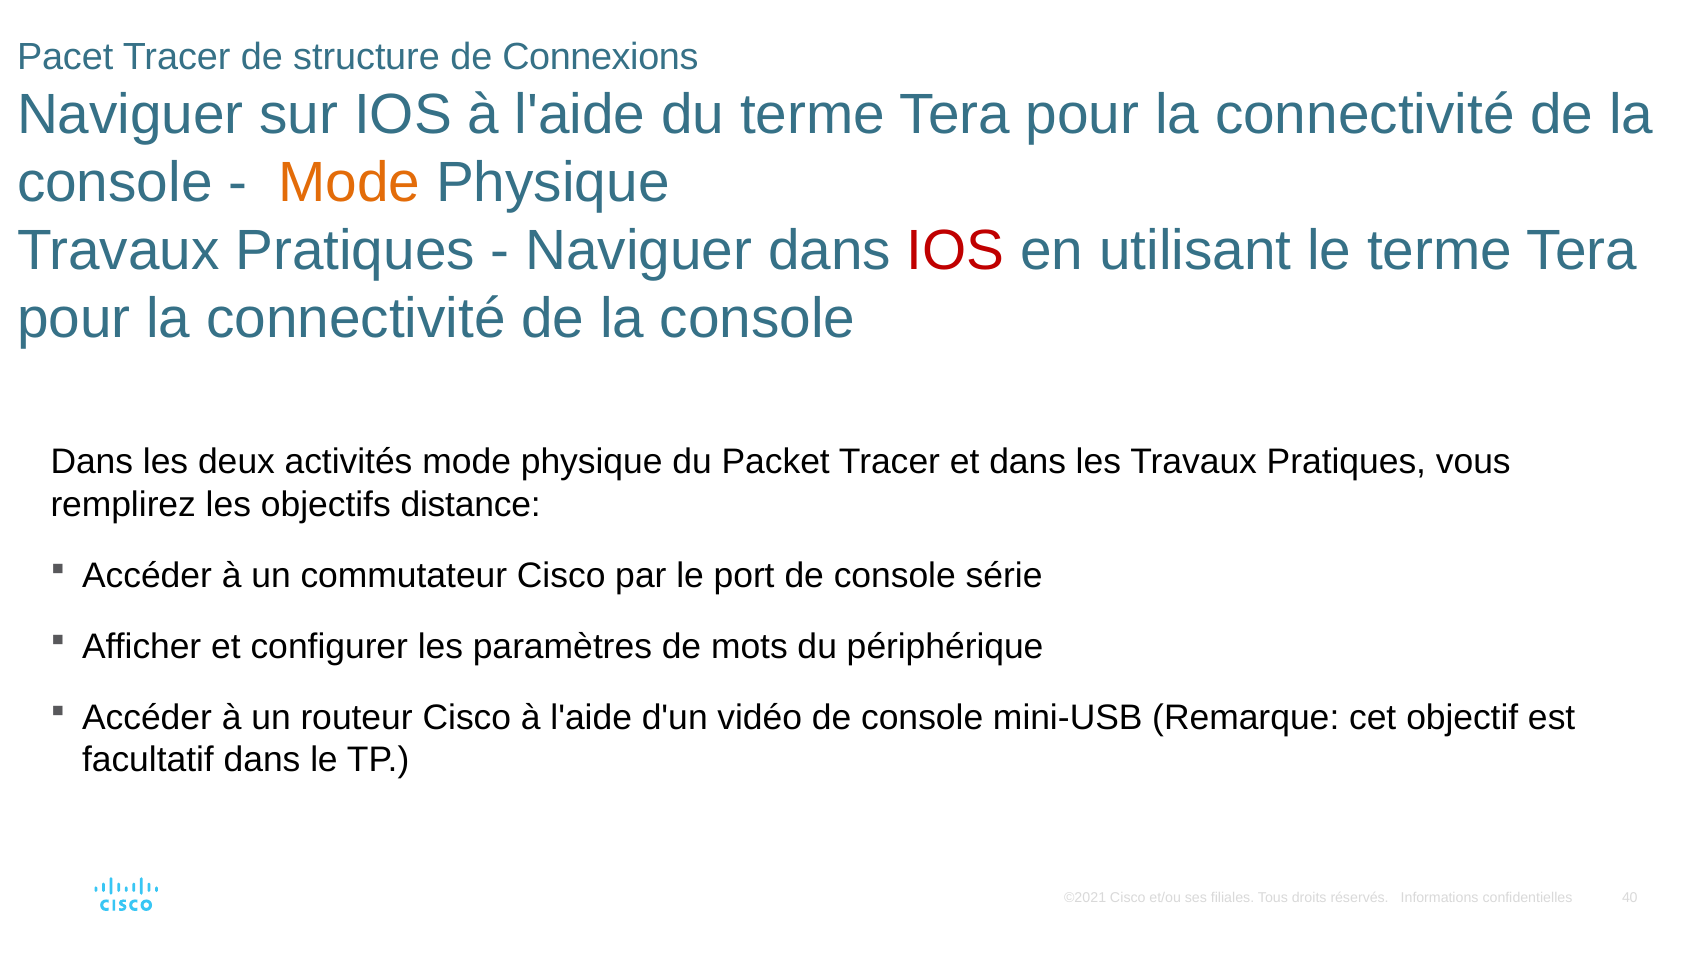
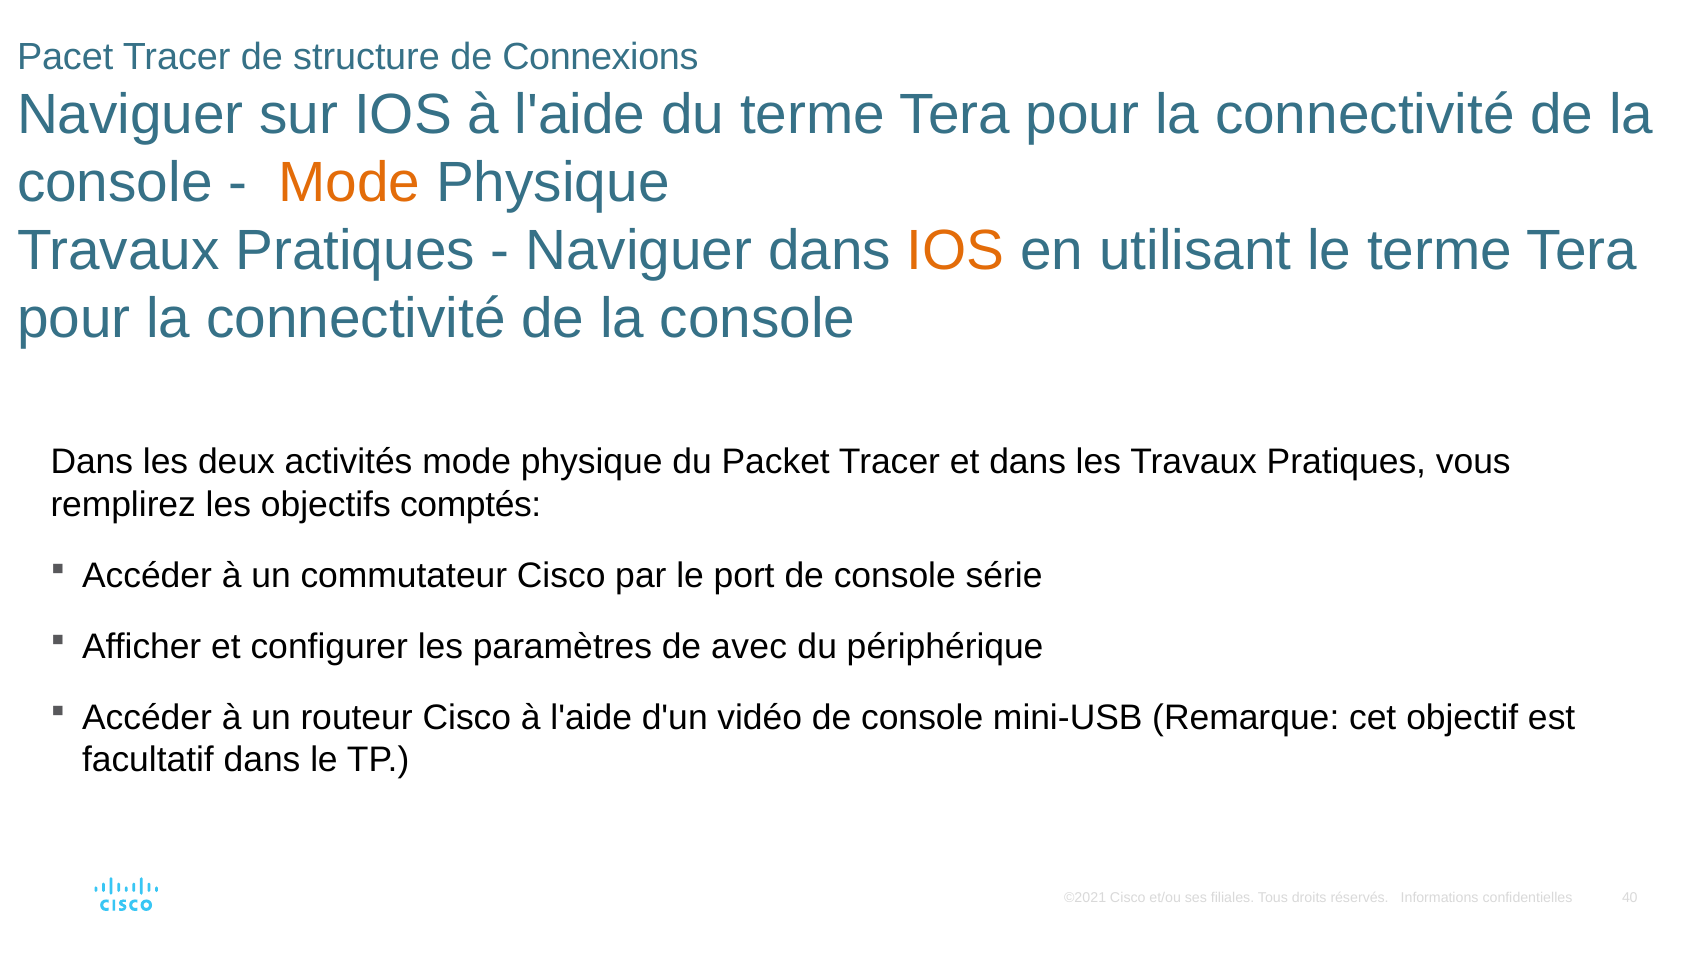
IOS colour: red -> orange (956, 251)
distance: distance -> comptés (471, 505)
mots: mots -> avec (749, 647)
